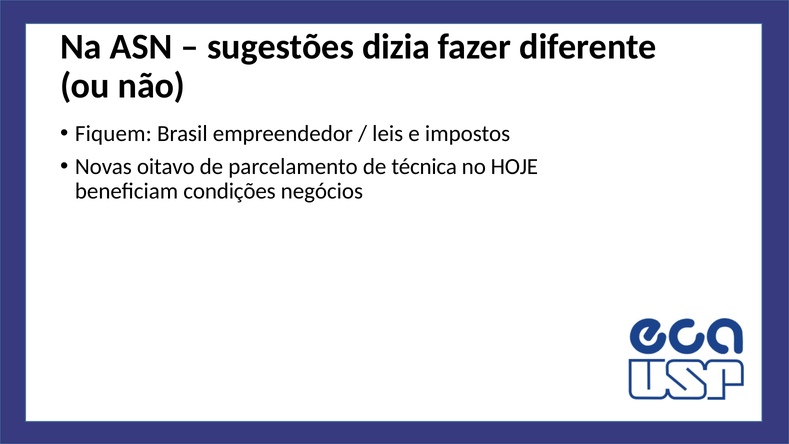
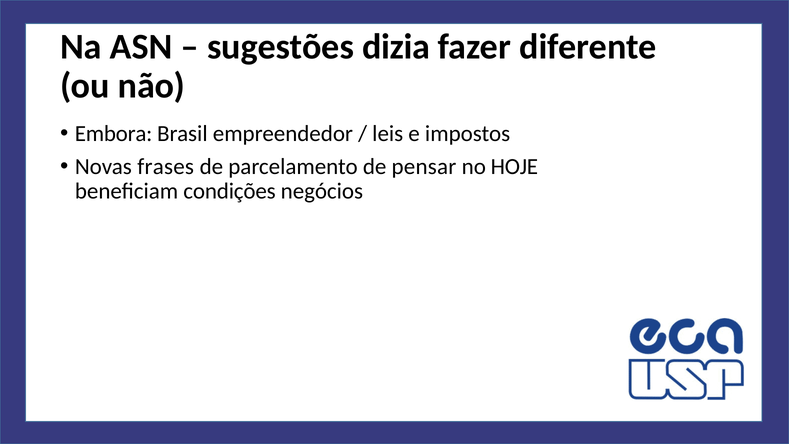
Fiquem: Fiquem -> Embora (114, 133)
oitavo: oitavo -> frases (166, 166)
técnica: técnica -> pensar (424, 166)
